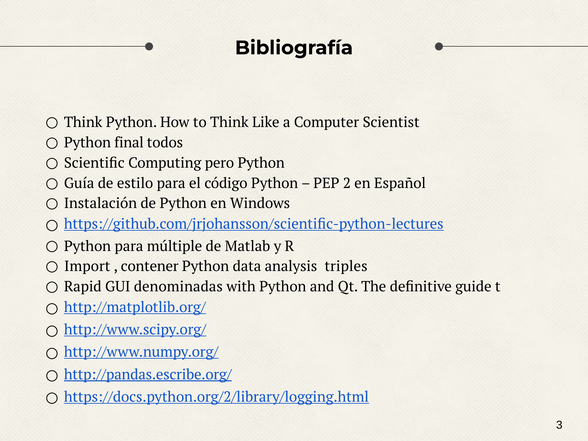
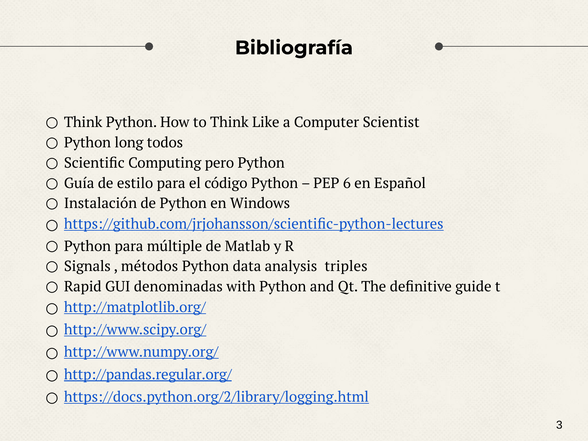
final: final -> long (129, 143)
2: 2 -> 6 (347, 183)
Import: Import -> Signals (87, 266)
contener: contener -> métodos (150, 266)
http://pandas.escribe.org/: http://pandas.escribe.org/ -> http://pandas.regular.org/ (148, 375)
